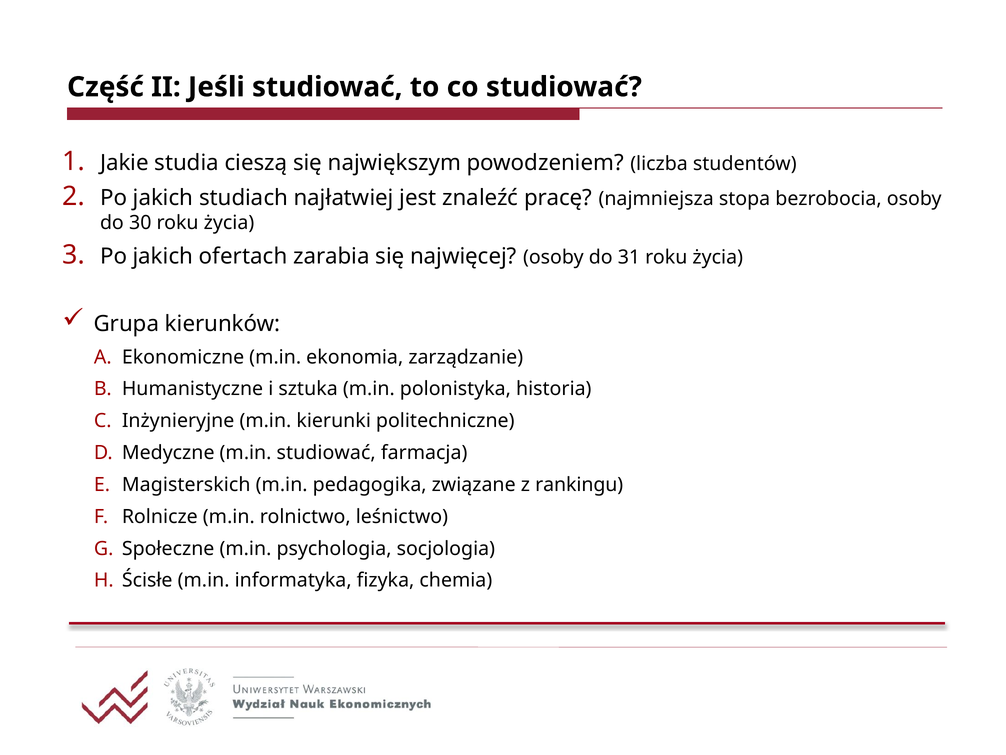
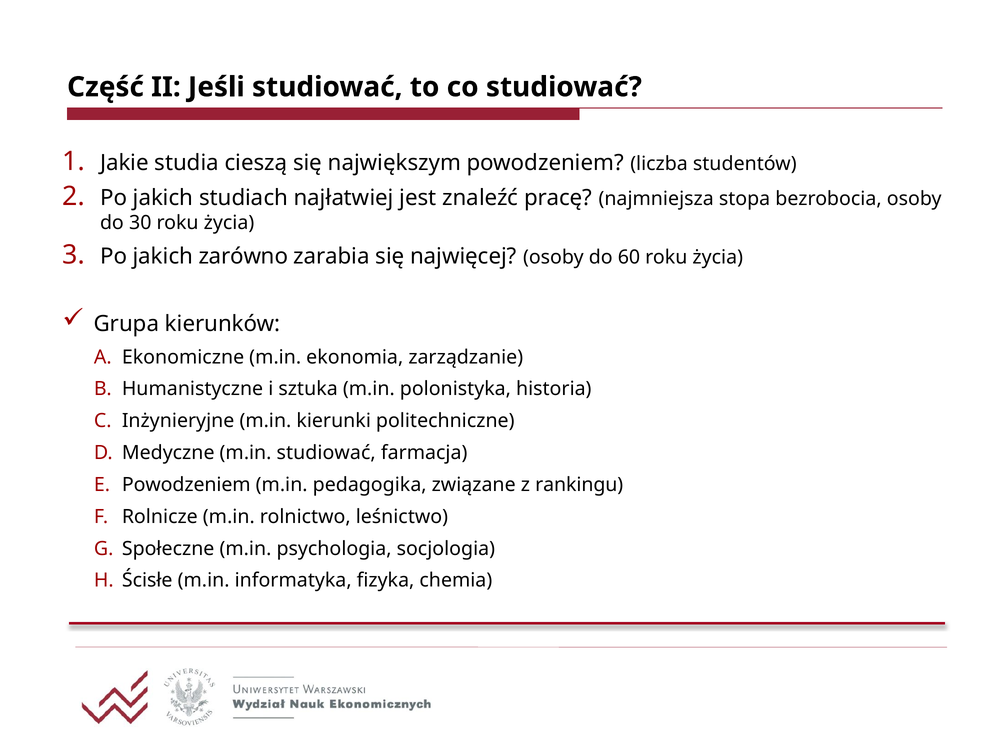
ofertach: ofertach -> zarówno (243, 256)
31: 31 -> 60 (629, 257)
Magisterskich: Magisterskich -> Powodzeniem (186, 484)
